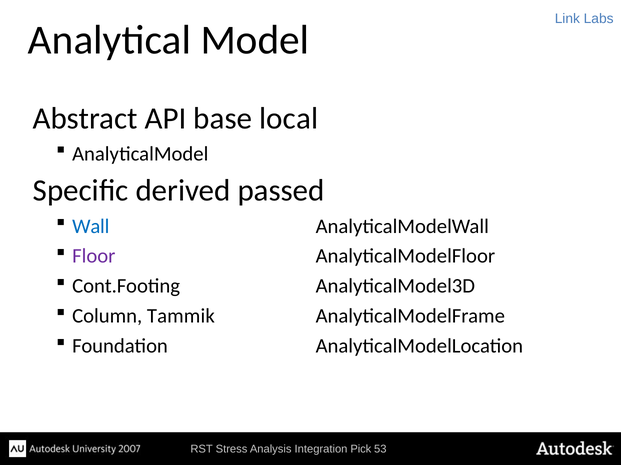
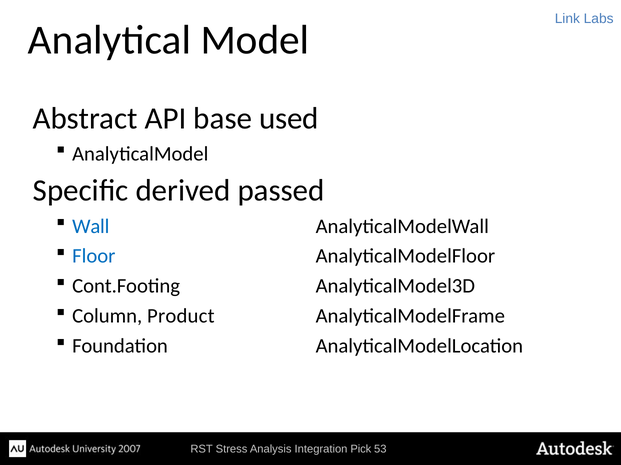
local: local -> used (289, 119)
Floor colour: purple -> blue (94, 257)
Tammik: Tammik -> Product (181, 317)
